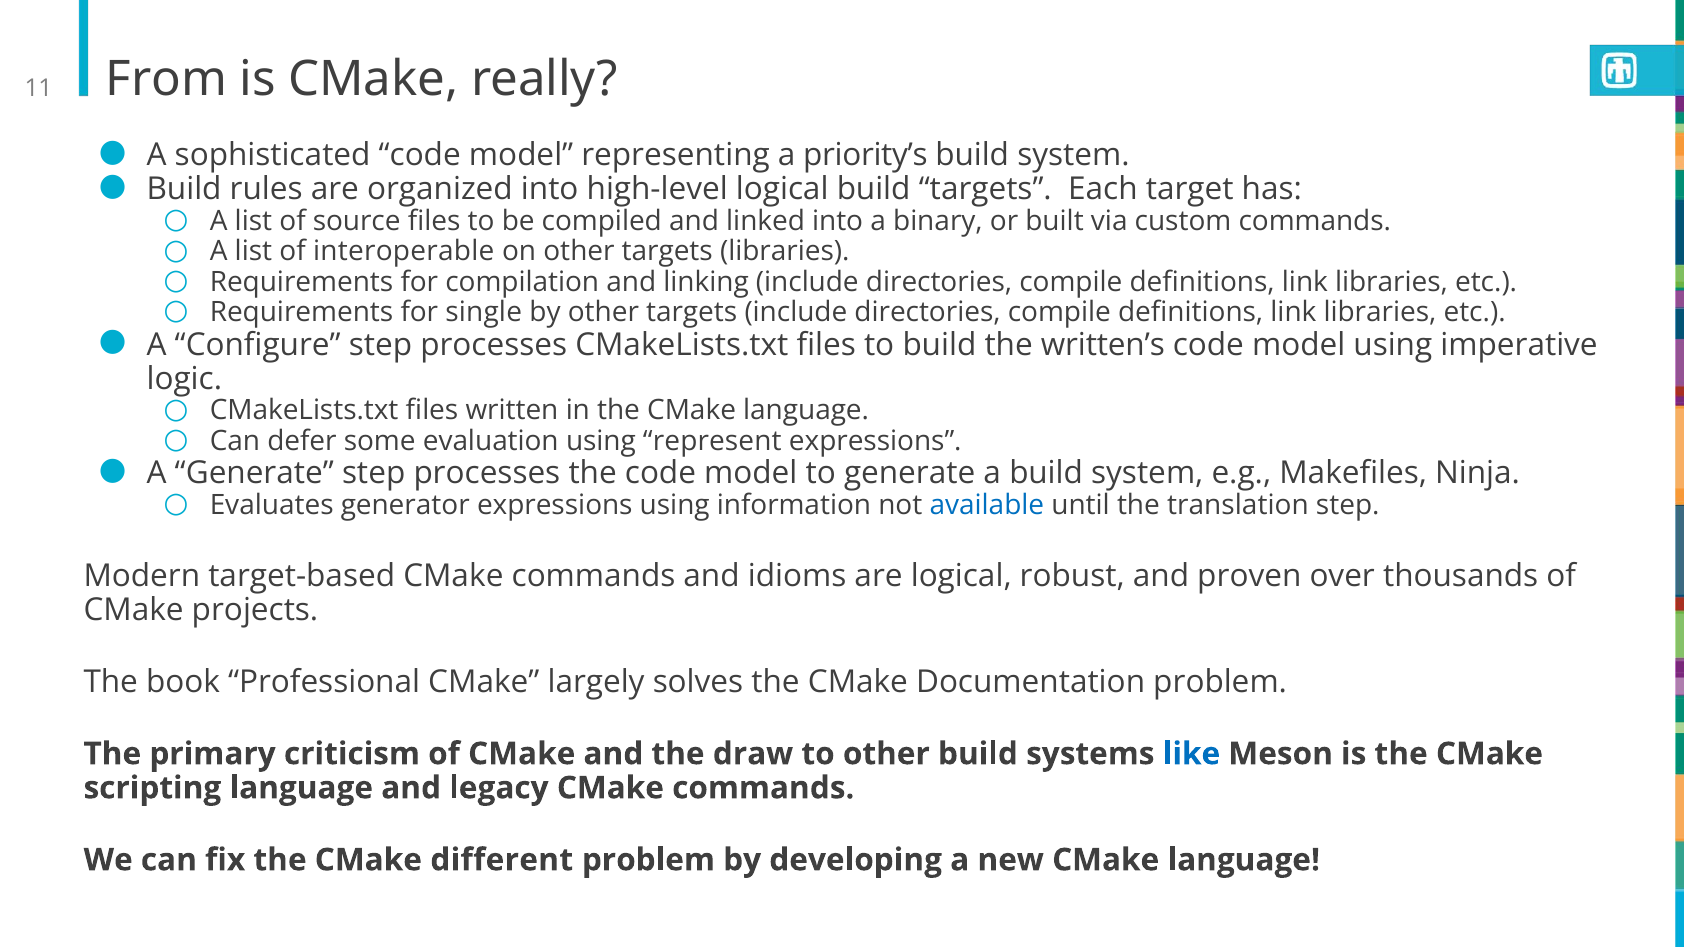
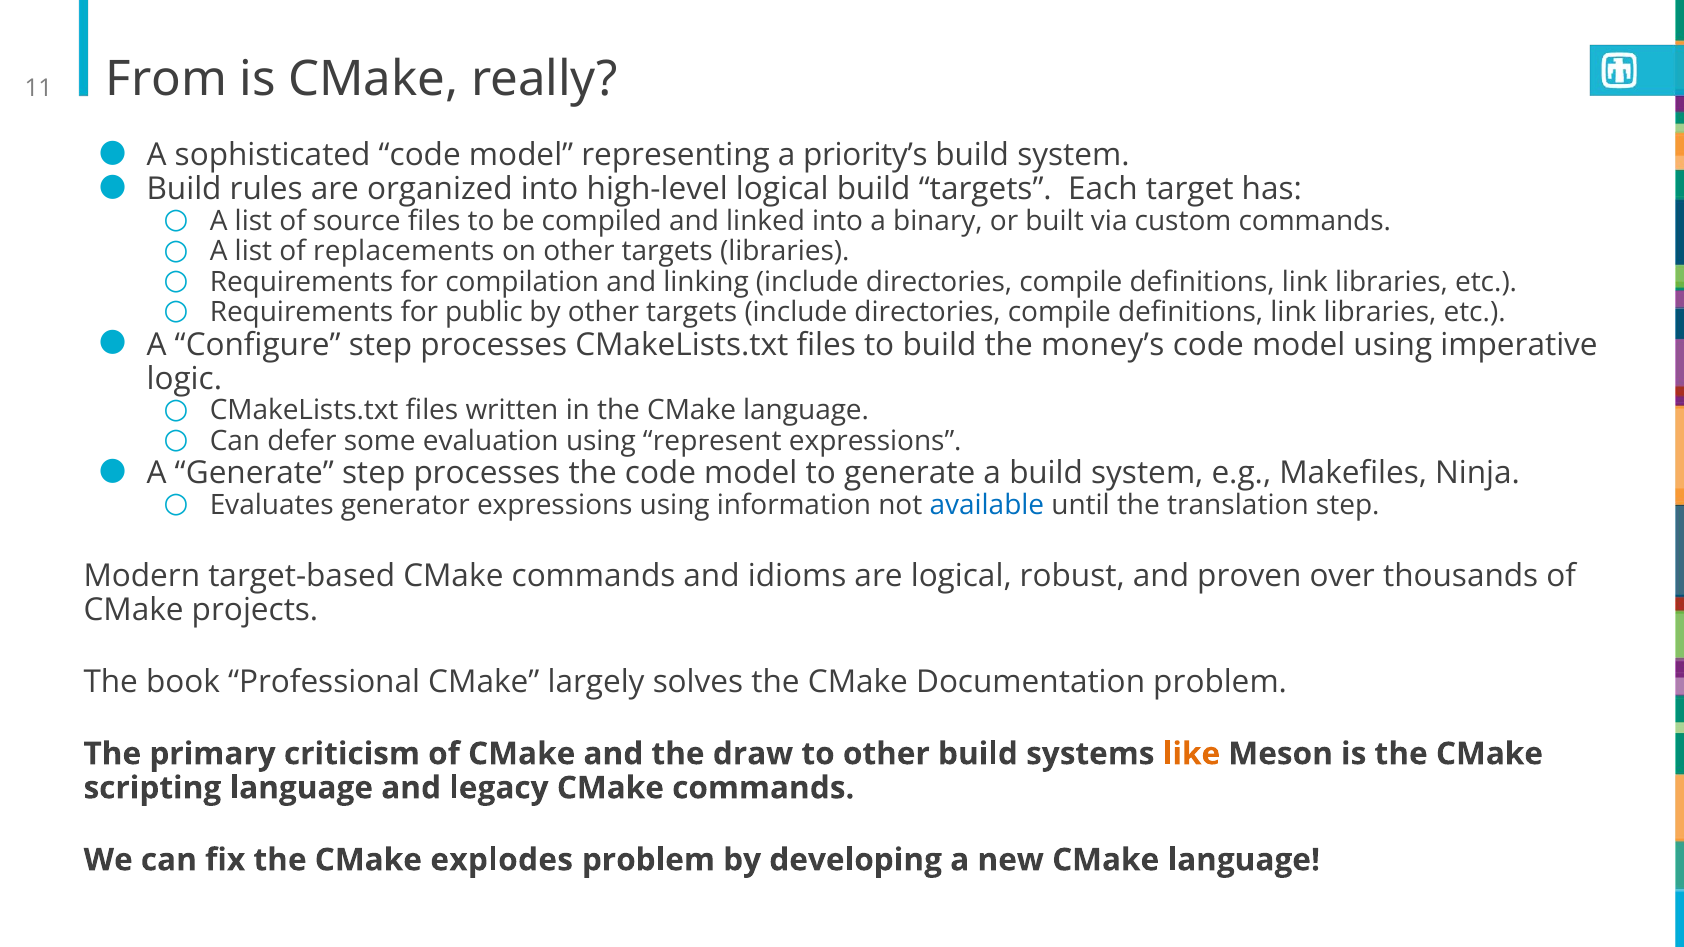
interoperable: interoperable -> replacements (404, 252)
single: single -> public (484, 312)
written’s: written’s -> money’s (1103, 345)
like colour: blue -> orange (1191, 754)
different: different -> explodes (502, 860)
